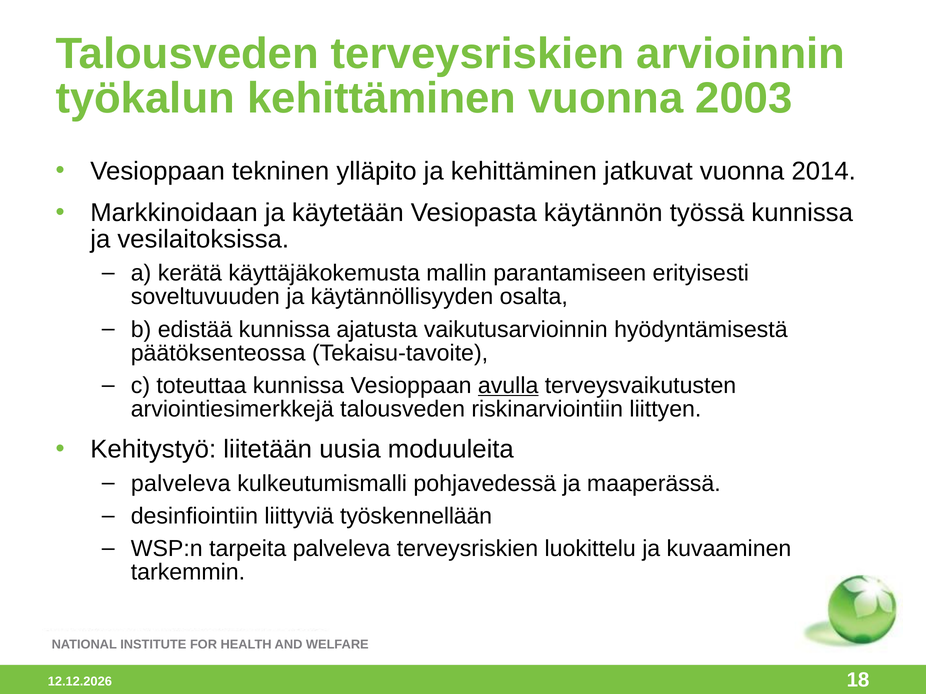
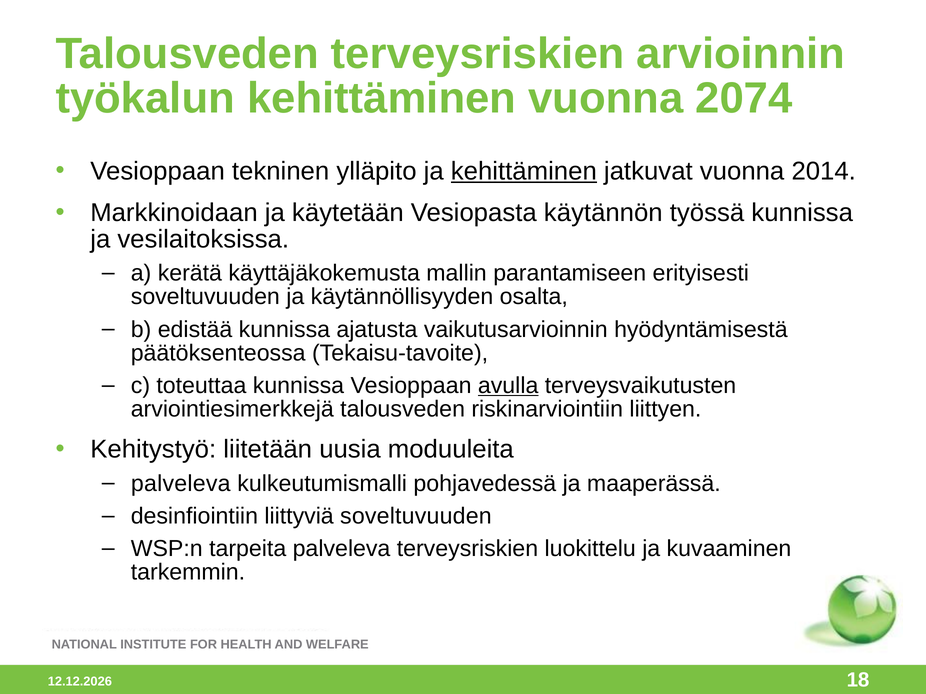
2003: 2003 -> 2074 (744, 99)
kehittäminen underline: none -> present (524, 171)
liittyviä työskennellään: työskennellään -> soveltuvuuden (416, 516)
